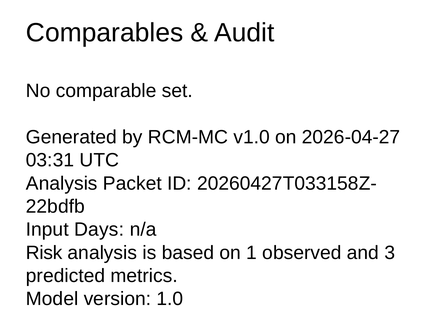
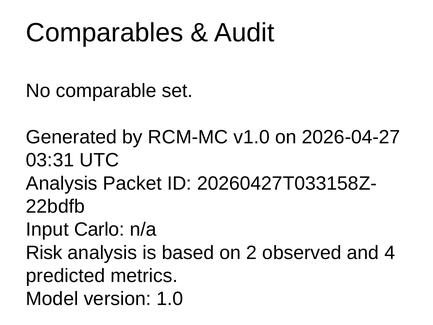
Days: Days -> Carlo (99, 229)
1: 1 -> 2 (252, 252)
3: 3 -> 4 (390, 252)
